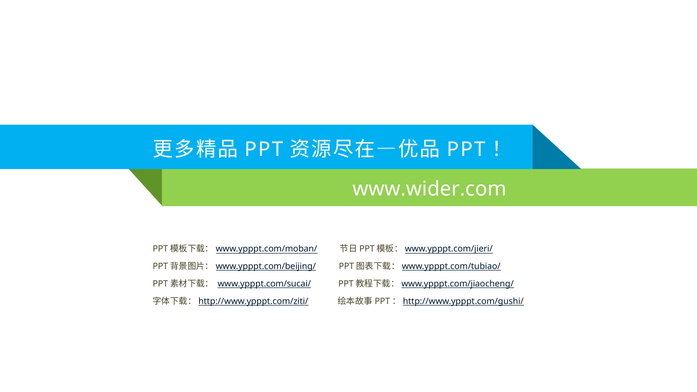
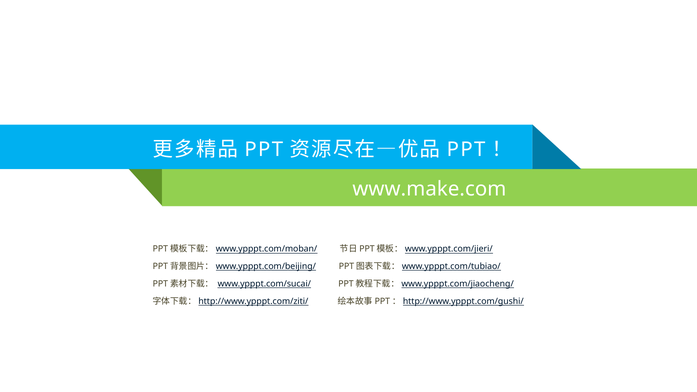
www.wider.com: www.wider.com -> www.make.com (429, 189)
